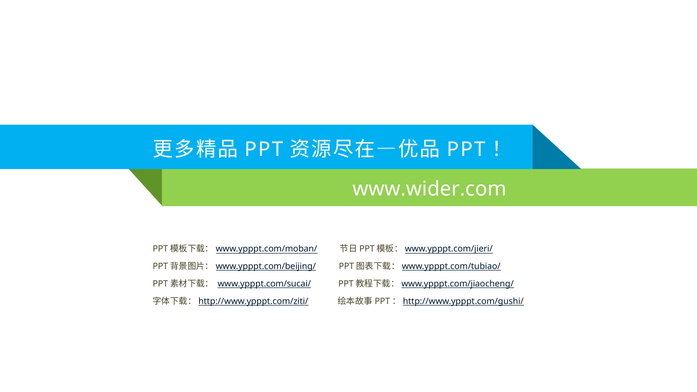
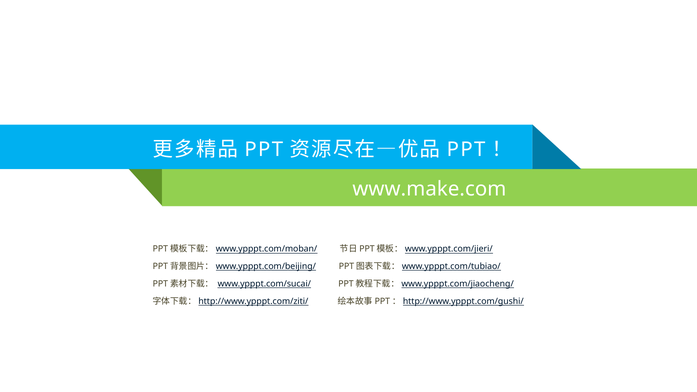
www.wider.com: www.wider.com -> www.make.com (429, 189)
